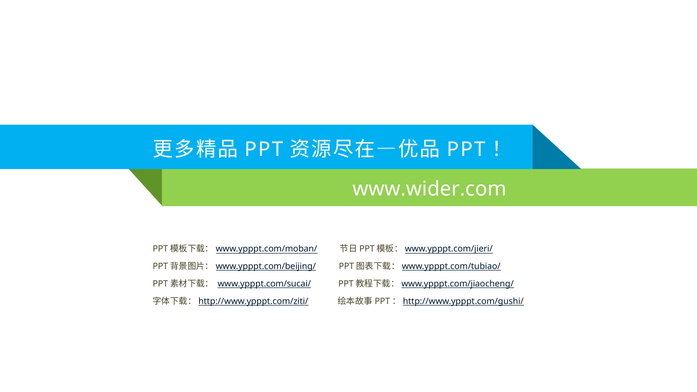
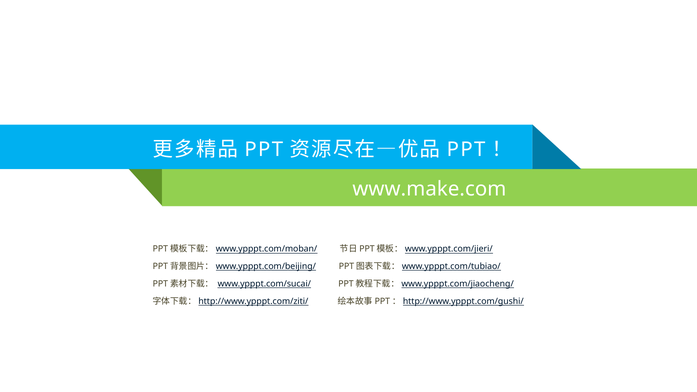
www.wider.com: www.wider.com -> www.make.com (429, 189)
